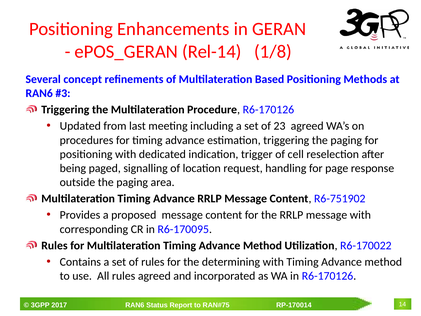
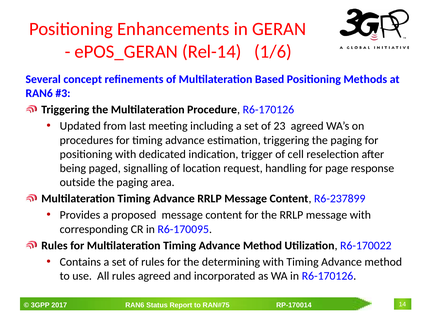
1/8: 1/8 -> 1/6 (273, 51)
R6-751902: R6-751902 -> R6-237899 (340, 199)
